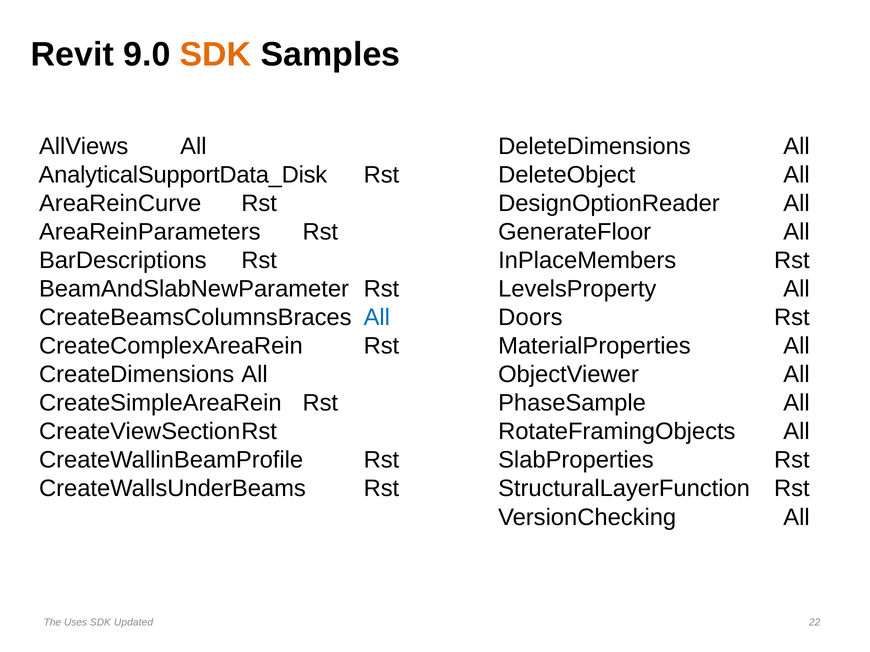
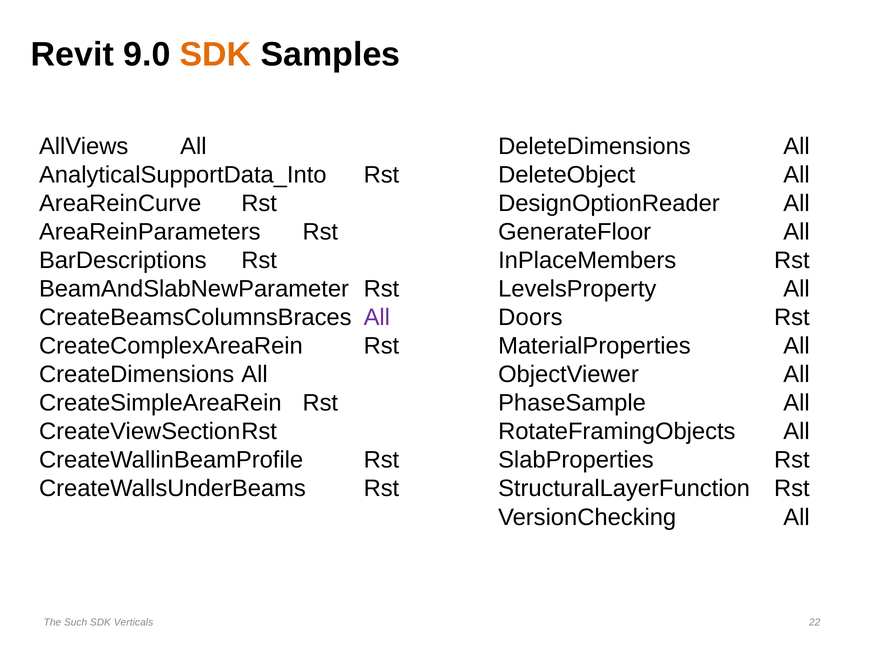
AnalyticalSupportData_Disk: AnalyticalSupportData_Disk -> AnalyticalSupportData_Into (183, 175)
All colour: blue -> purple (377, 318)
Uses: Uses -> Such (76, 623)
Updated: Updated -> Verticals (134, 623)
